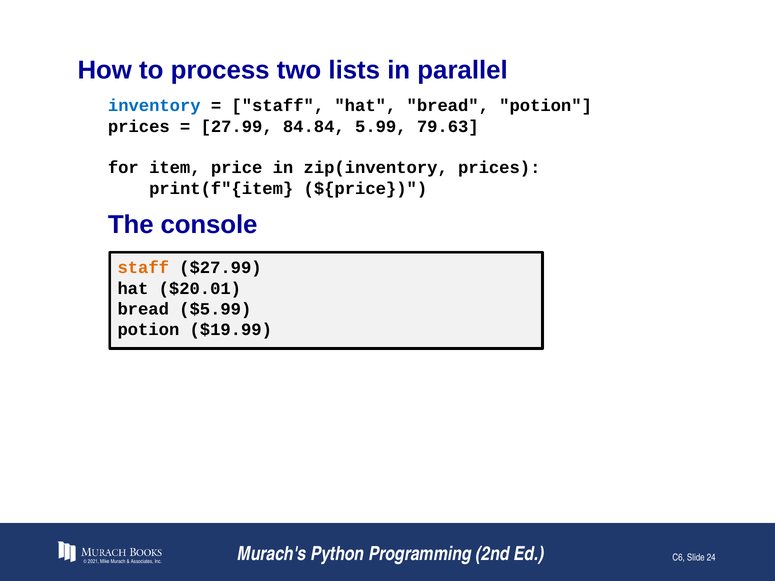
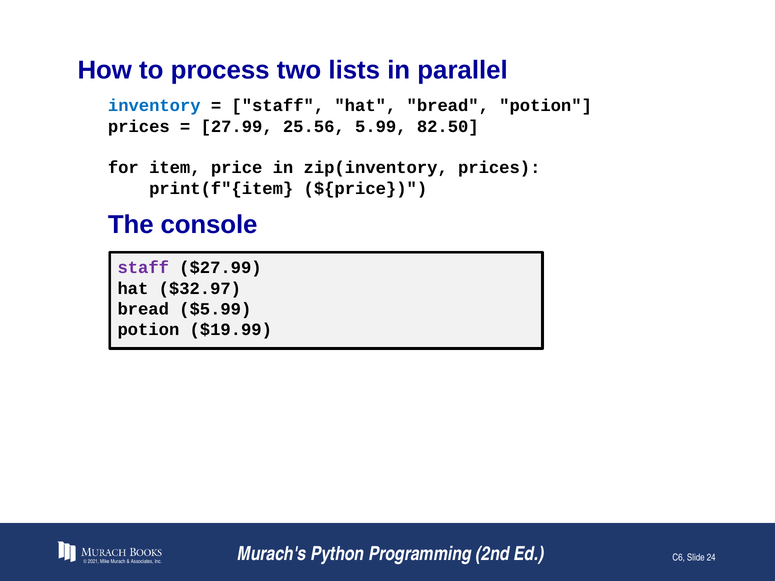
84.84: 84.84 -> 25.56 (314, 126)
79.63: 79.63 -> 82.50 (448, 126)
staff colour: orange -> purple (143, 268)
$20.01: $20.01 -> $32.97 (200, 289)
